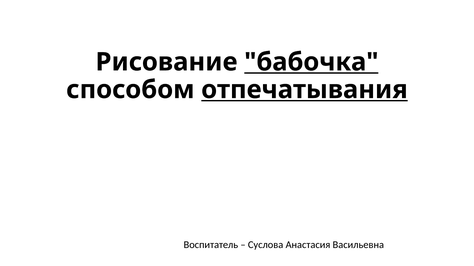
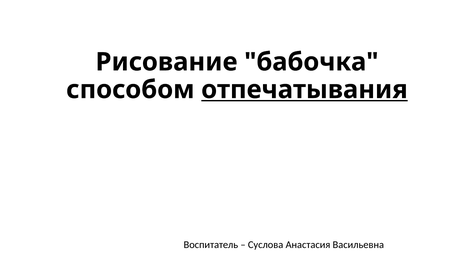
бабочка underline: present -> none (311, 62)
